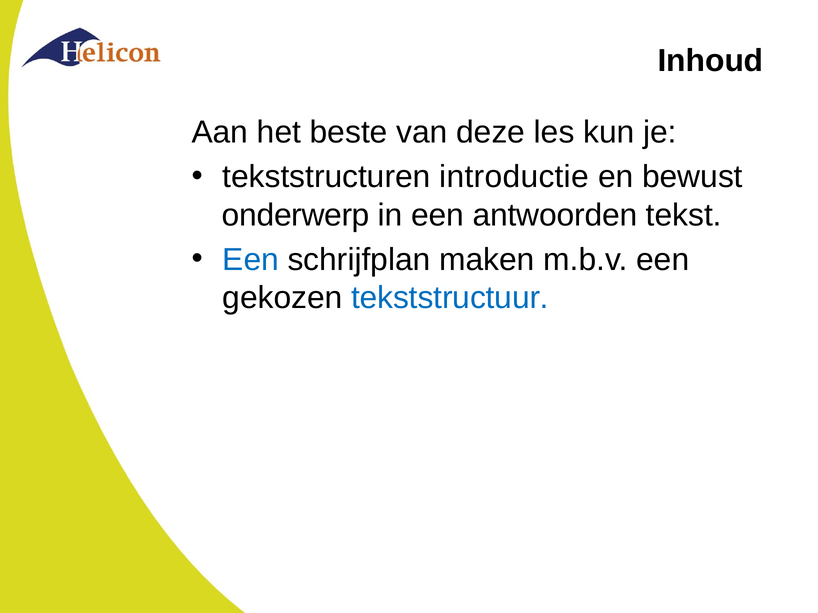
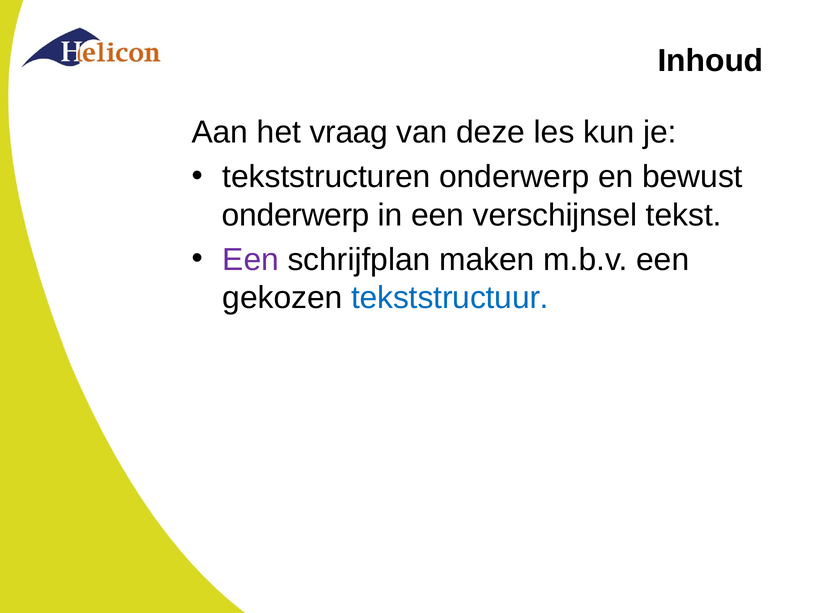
beste: beste -> vraag (349, 132)
tekststructuren introductie: introductie -> onderwerp (514, 177)
antwoorden: antwoorden -> verschijnsel (555, 215)
Een colour: blue -> purple (251, 260)
